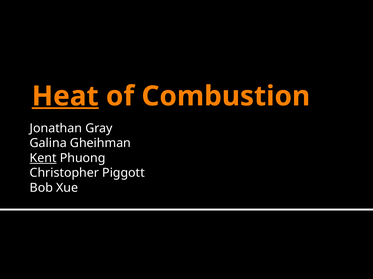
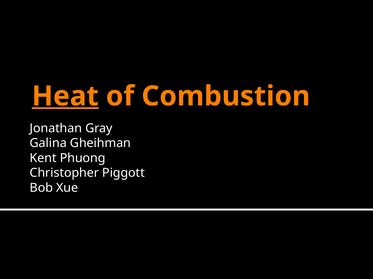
Kent underline: present -> none (43, 158)
